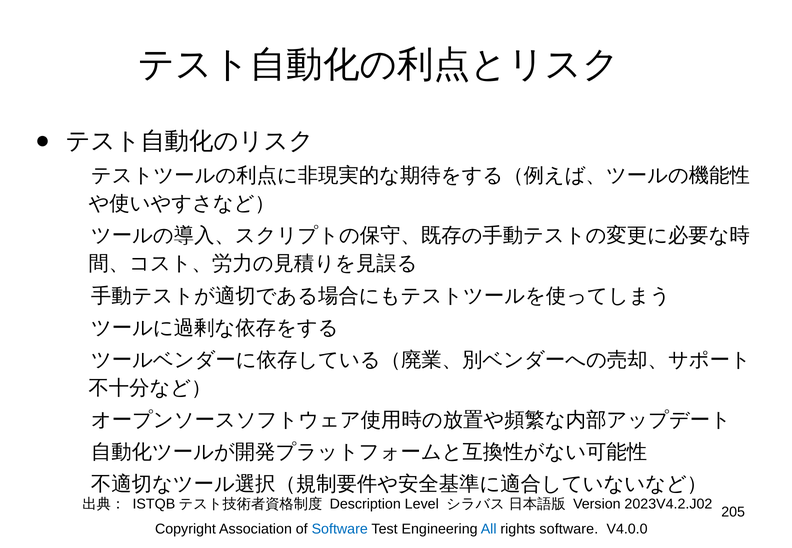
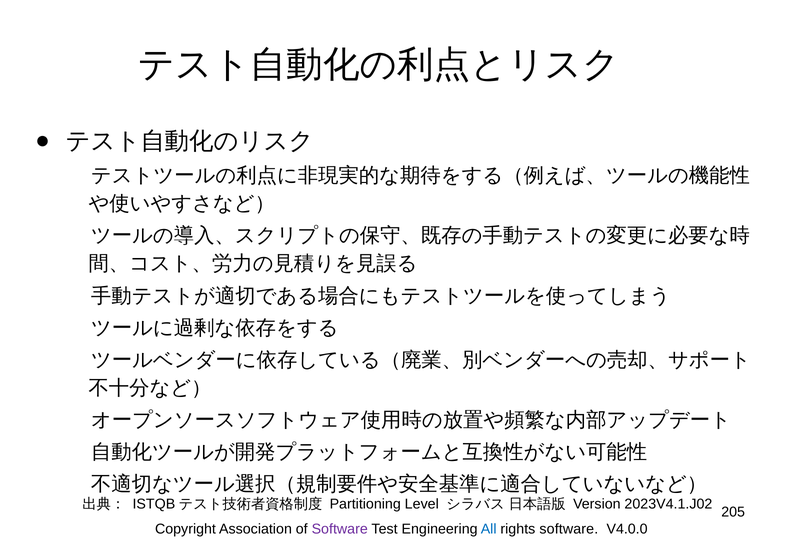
Description: Description -> Partitioning (365, 505)
2023V4.2.J02: 2023V4.2.J02 -> 2023V4.1.J02 (668, 505)
Software colour: blue -> purple (340, 529)
